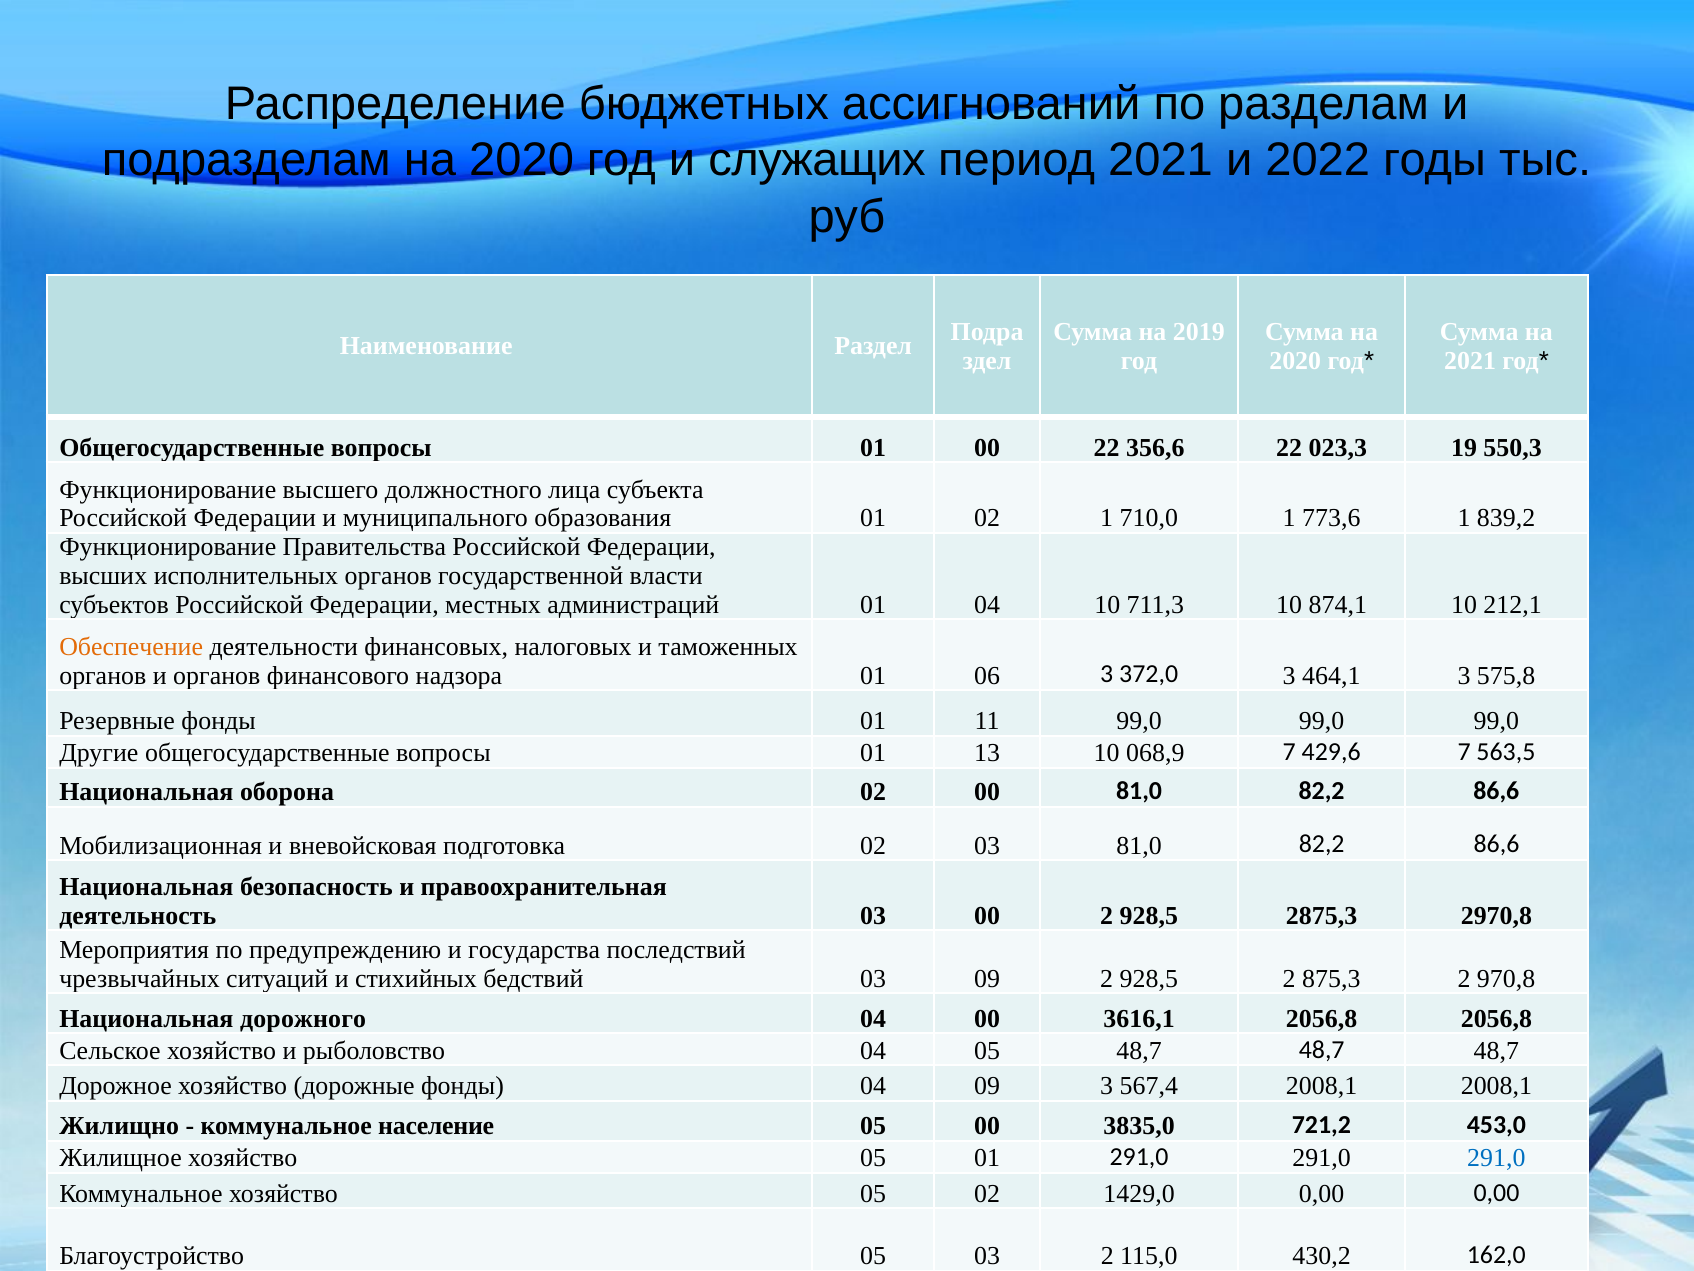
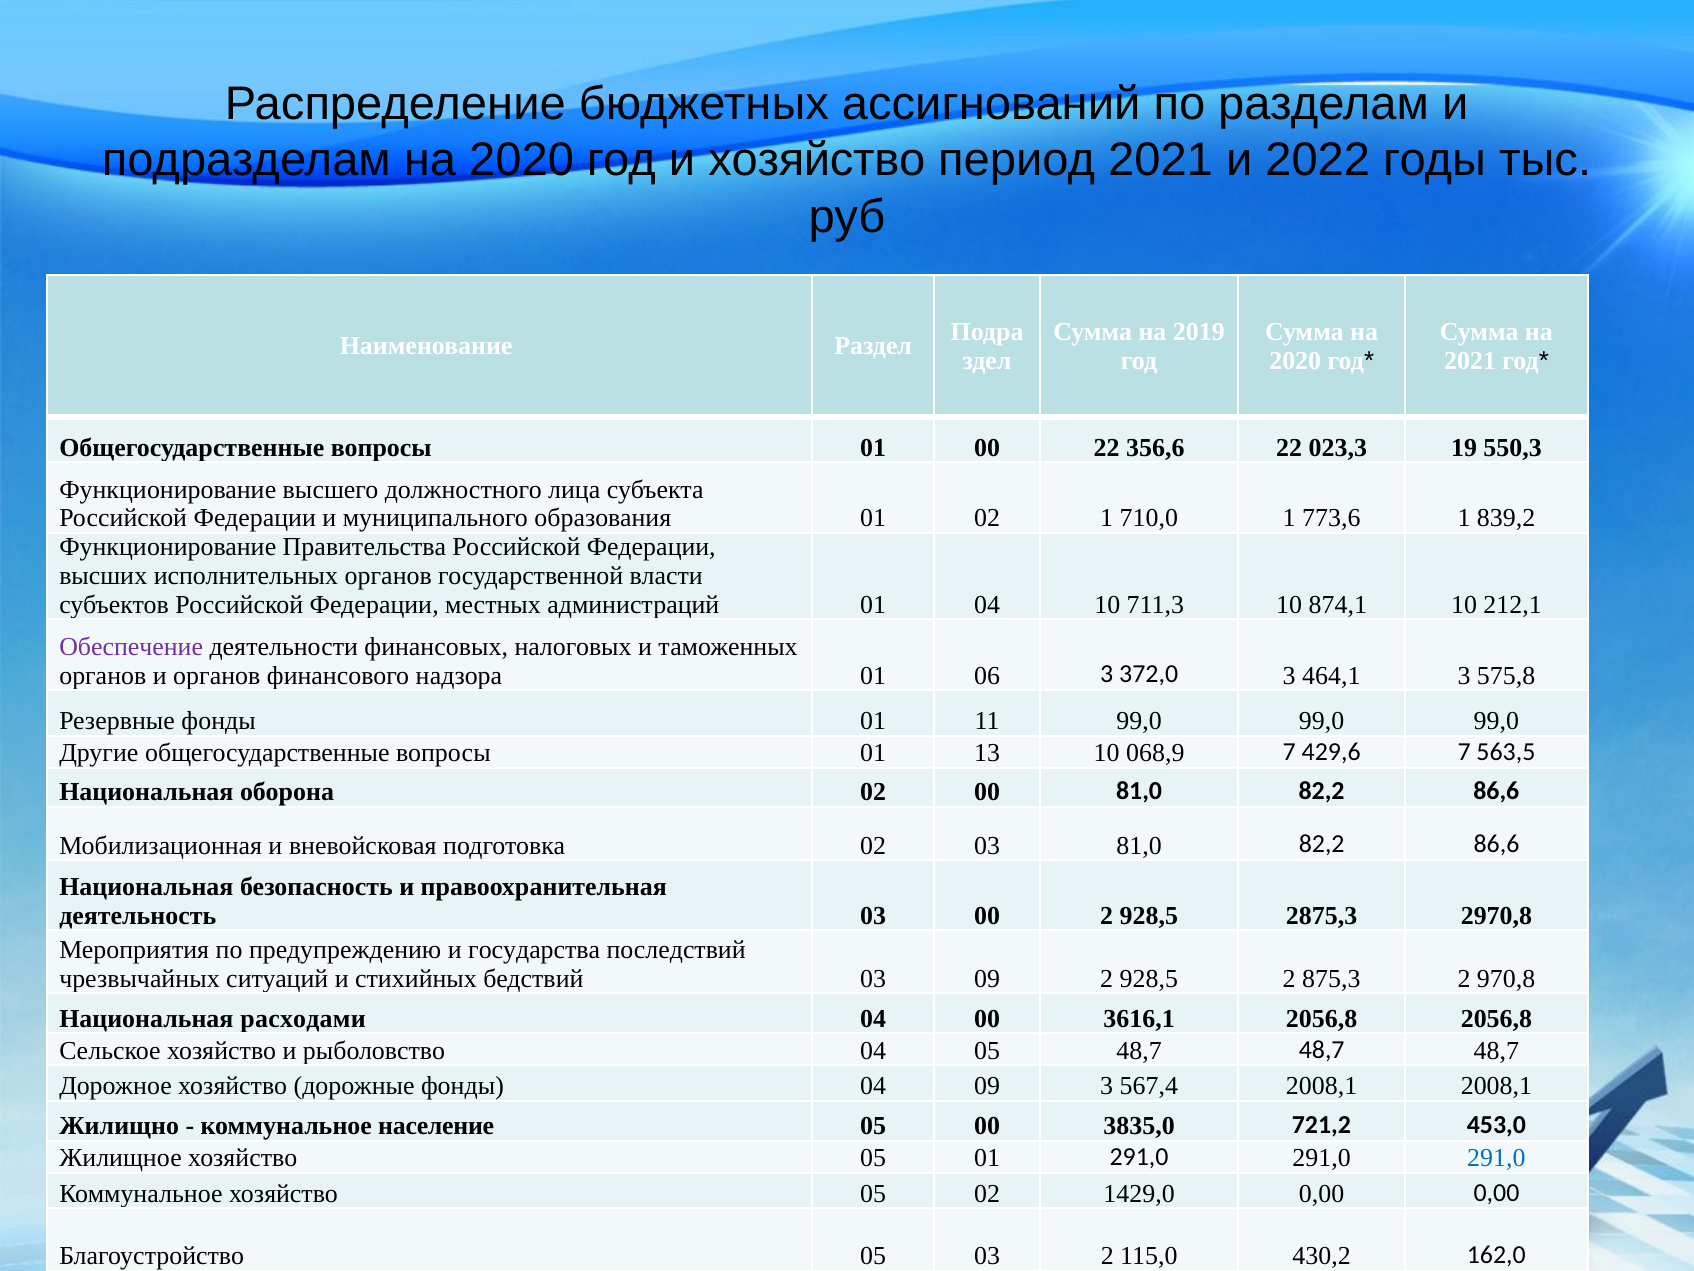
и служащих: служащих -> хозяйство (817, 160)
Обеспечение colour: orange -> purple (131, 646)
дорожного: дорожного -> расходами (303, 1018)
